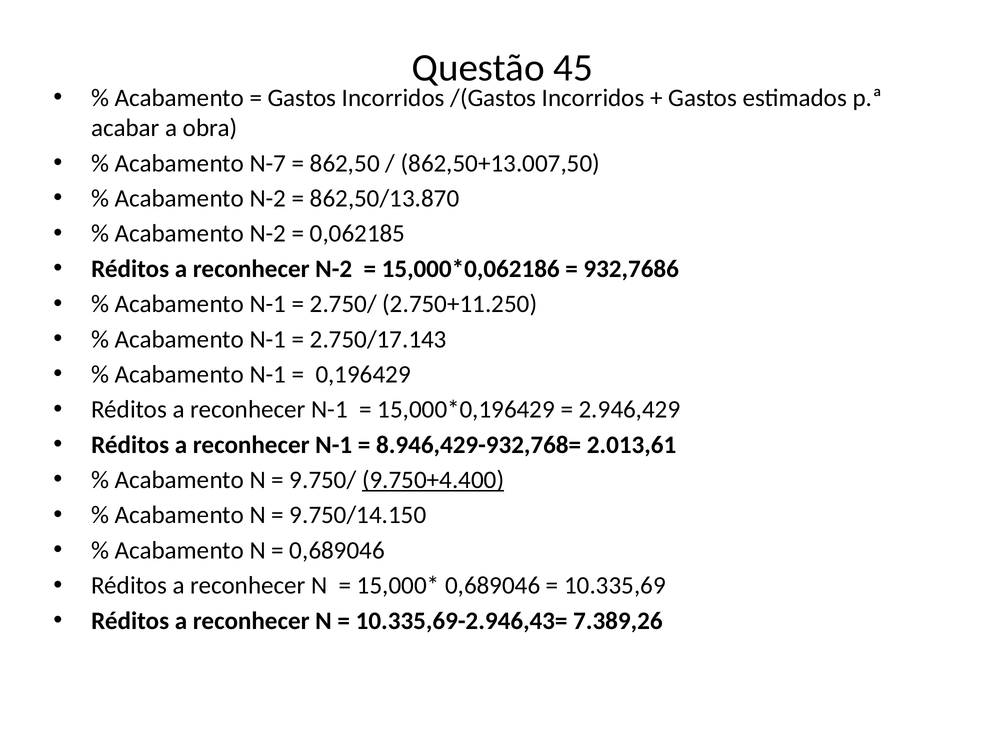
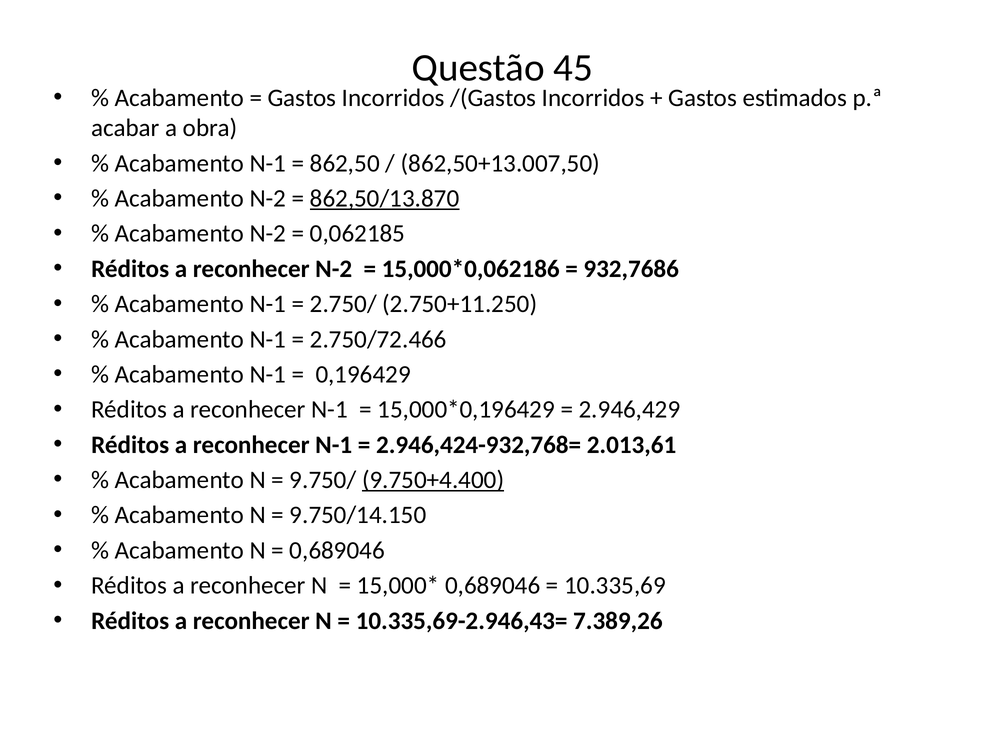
N-7: N-7 -> N-1 (268, 163)
862,50/13.870 underline: none -> present (385, 198)
2.750/17.143: 2.750/17.143 -> 2.750/72.466 (378, 339)
8.946,429-932,768=: 8.946,429-932,768= -> 2.946,424-932,768= (479, 445)
